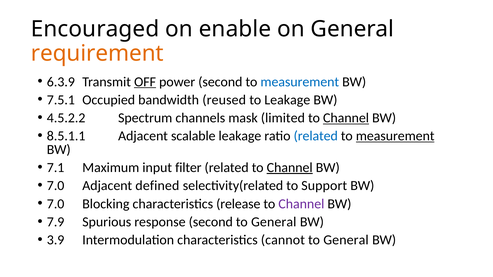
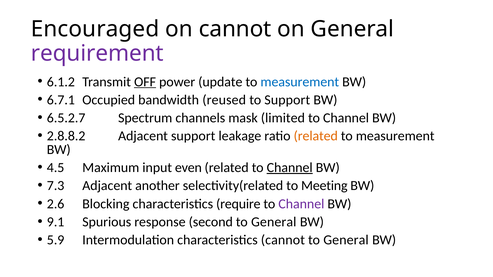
on enable: enable -> cannot (235, 29)
requirement colour: orange -> purple (97, 54)
6.3.9: 6.3.9 -> 6.1.2 (61, 82)
power second: second -> update (220, 82)
7.5.1: 7.5.1 -> 6.7.1 (61, 100)
to Leakage: Leakage -> Support (287, 100)
4.5.2.2: 4.5.2.2 -> 6.5.2.7 (66, 118)
Channel underline: present -> none (346, 118)
8.5.1.1: 8.5.1.1 -> 2.8.8.2 (66, 136)
Adjacent scalable: scalable -> support (193, 136)
related colour: blue -> orange (316, 136)
measurement underline: present -> none (395, 136)
7.1: 7.1 -> 4.5 (56, 168)
filter: filter -> even (188, 168)
7.0: 7.0 -> 7.3 (56, 186)
defined: defined -> another (157, 186)
Support: Support -> Meeting (324, 186)
7.0: 7.0 -> 2.6 (56, 204)
release: release -> require (238, 204)
7.9: 7.9 -> 9.1 (56, 222)
3.9: 3.9 -> 5.9 (56, 240)
